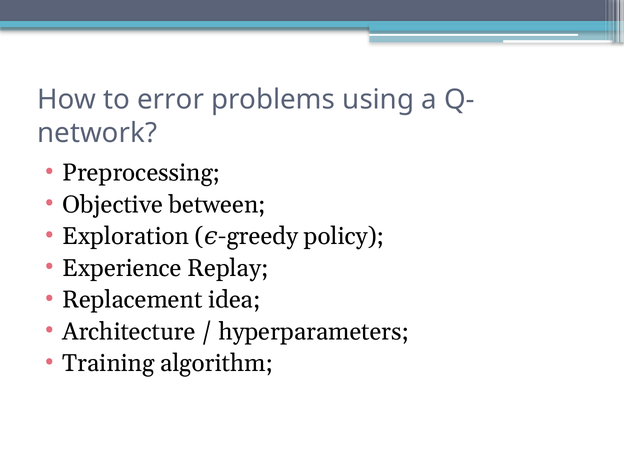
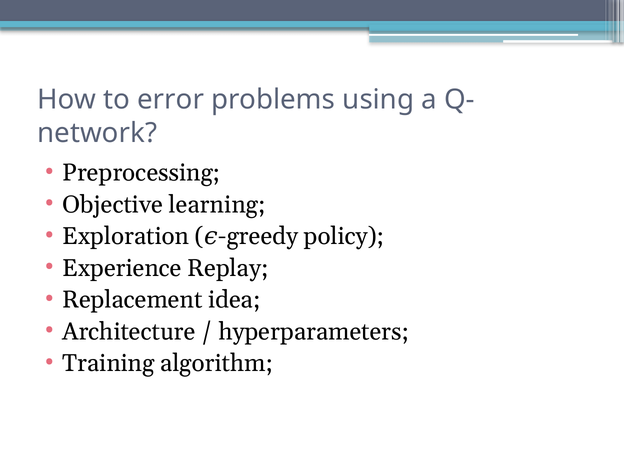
between: between -> learning (217, 205)
